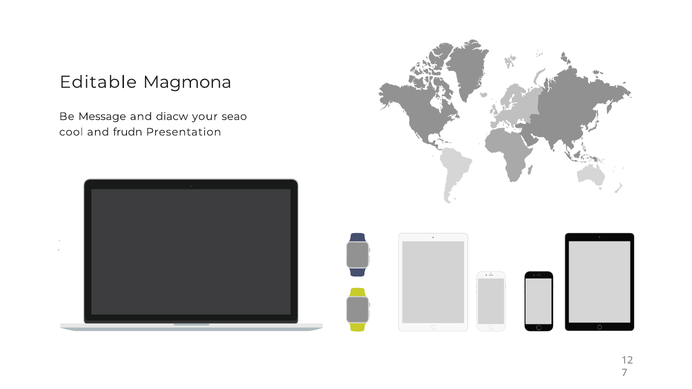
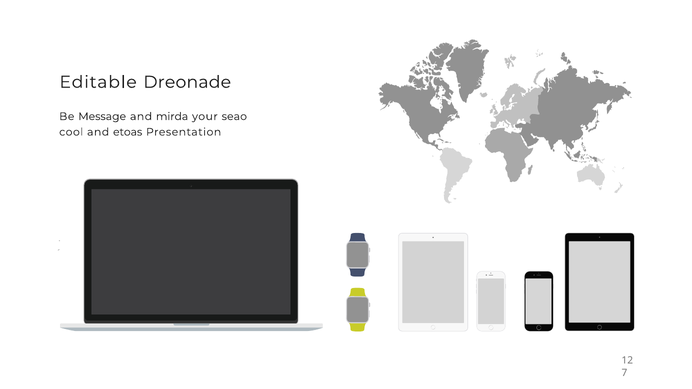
Magmona: Magmona -> Dreonade (187, 82)
diacw: diacw -> mirda (172, 117)
frudn: frudn -> etoas (128, 132)
